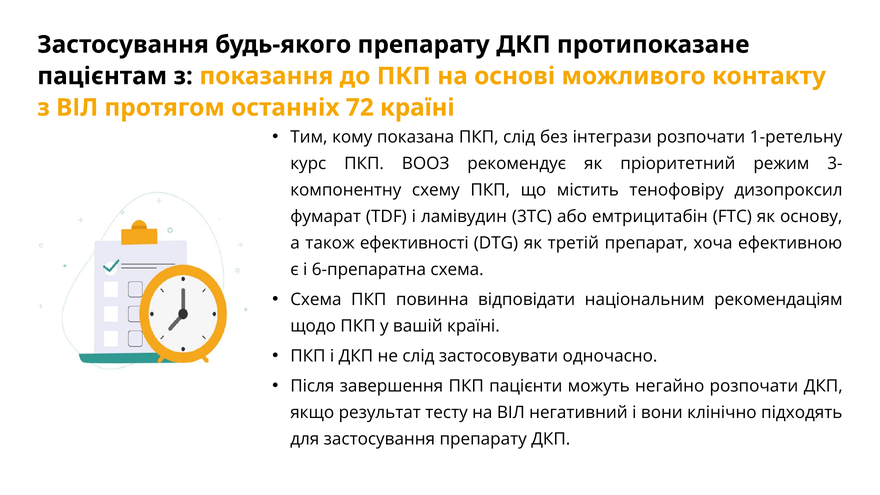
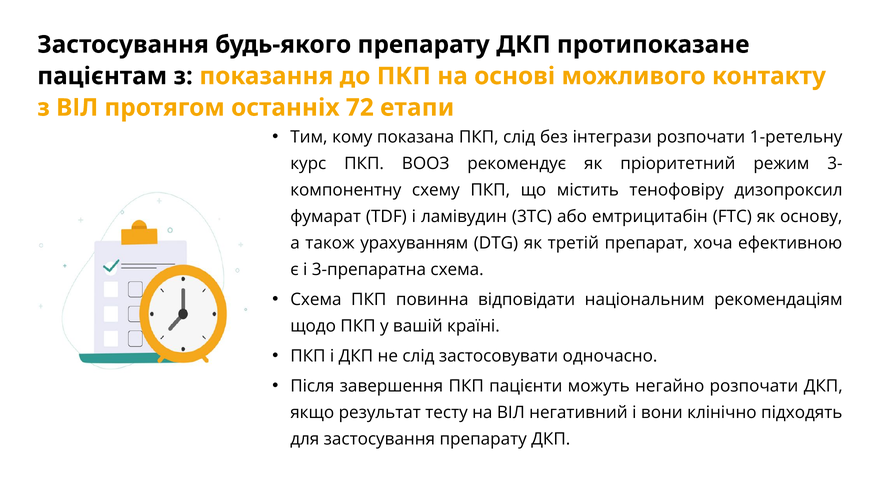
72 країні: країні -> етапи (417, 108)
ефективності: ефективності -> урахуванням (414, 243)
6-препаратна: 6-препаратна -> 3-препаратна (369, 269)
